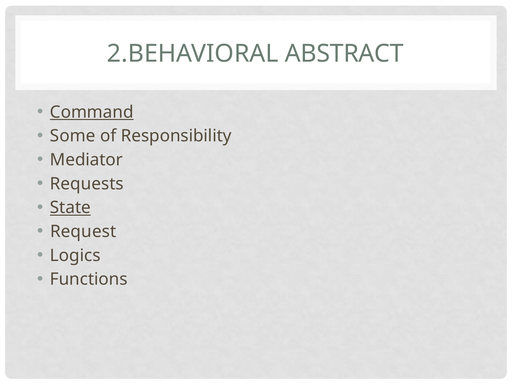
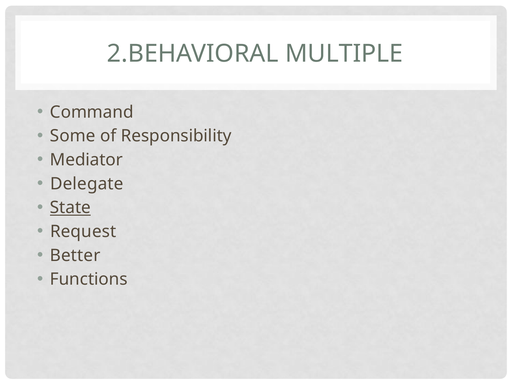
ABSTRACT: ABSTRACT -> MULTIPLE (344, 54)
Command underline: present -> none (92, 112)
Requests: Requests -> Delegate (87, 184)
Logics: Logics -> Better (75, 255)
